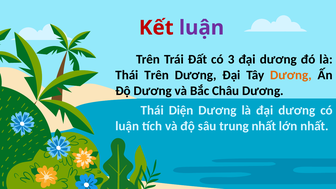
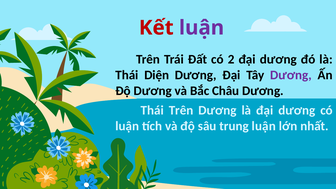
3: 3 -> 2 (231, 59)
Thái Trên: Trên -> Diện (157, 75)
Dương colour: orange -> purple (291, 75)
Thái Diện: Diện -> Trên (181, 110)
trung nhất: nhất -> luận (264, 126)
